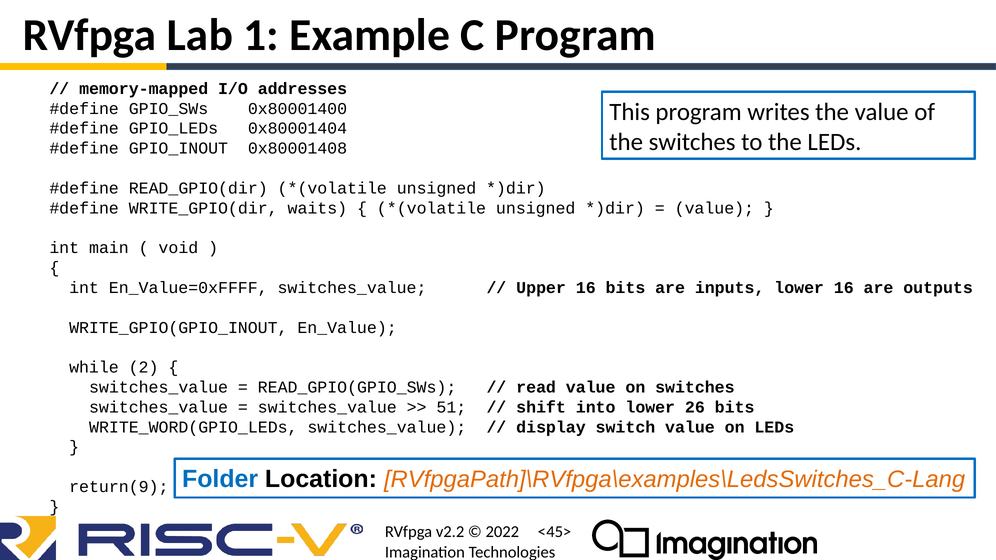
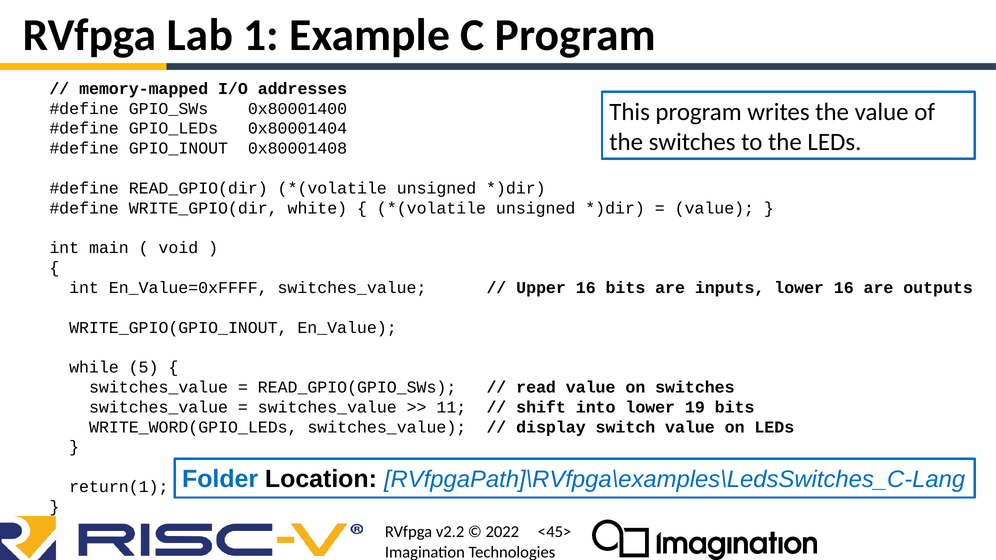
waits: waits -> white (317, 208)
2: 2 -> 5 (144, 367)
51: 51 -> 11 (451, 407)
26: 26 -> 19 (695, 407)
RVfpgaPath]\RVfpga\examples\LedsSwitches_C-Lang colour: orange -> blue (675, 480)
return(9: return(9 -> return(1 (119, 487)
